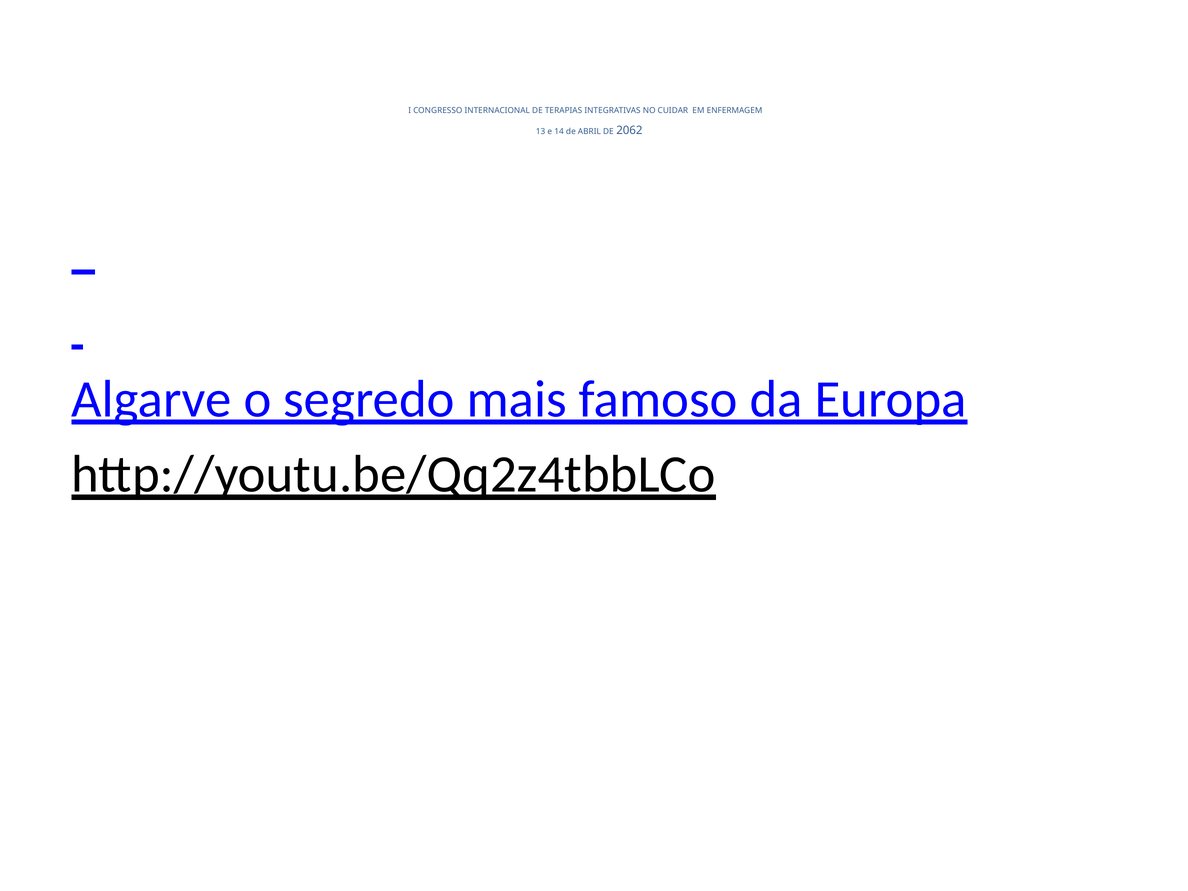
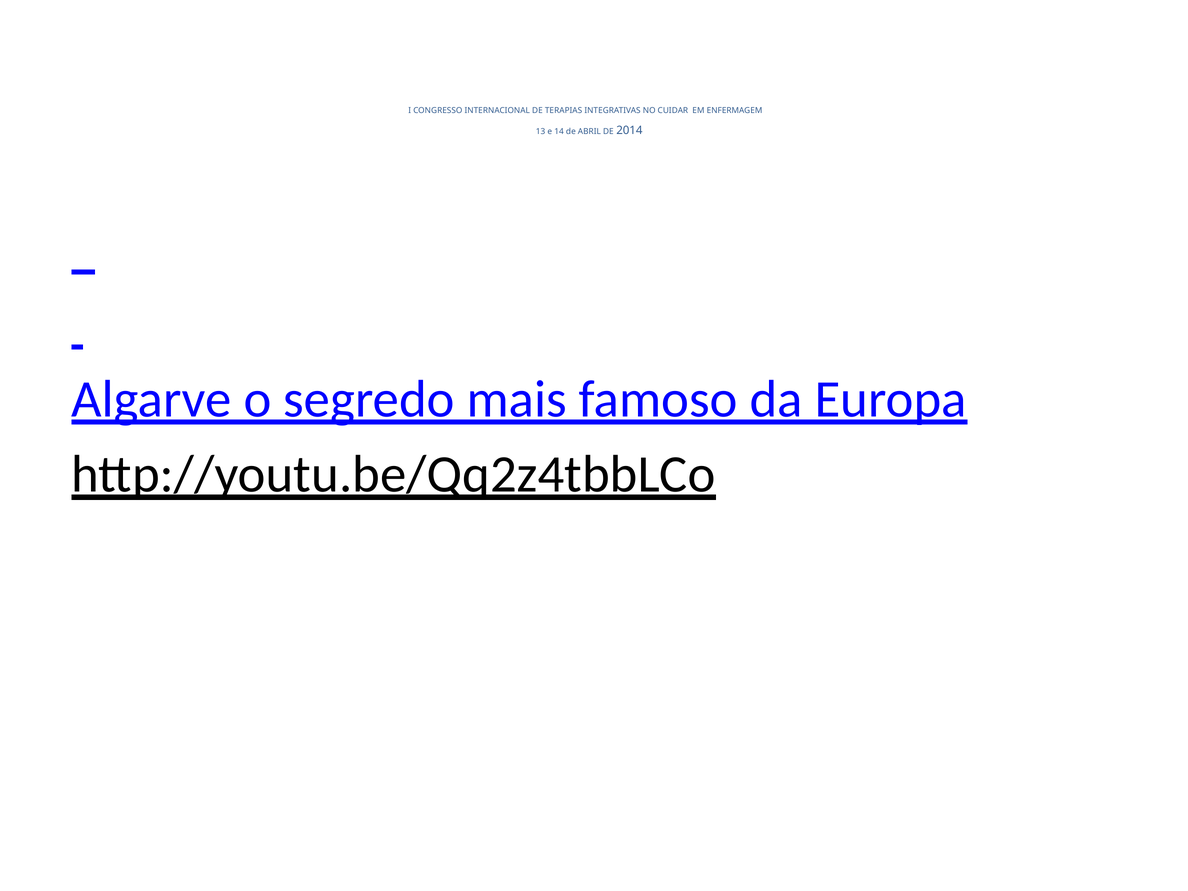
2062: 2062 -> 2014 (629, 131)
